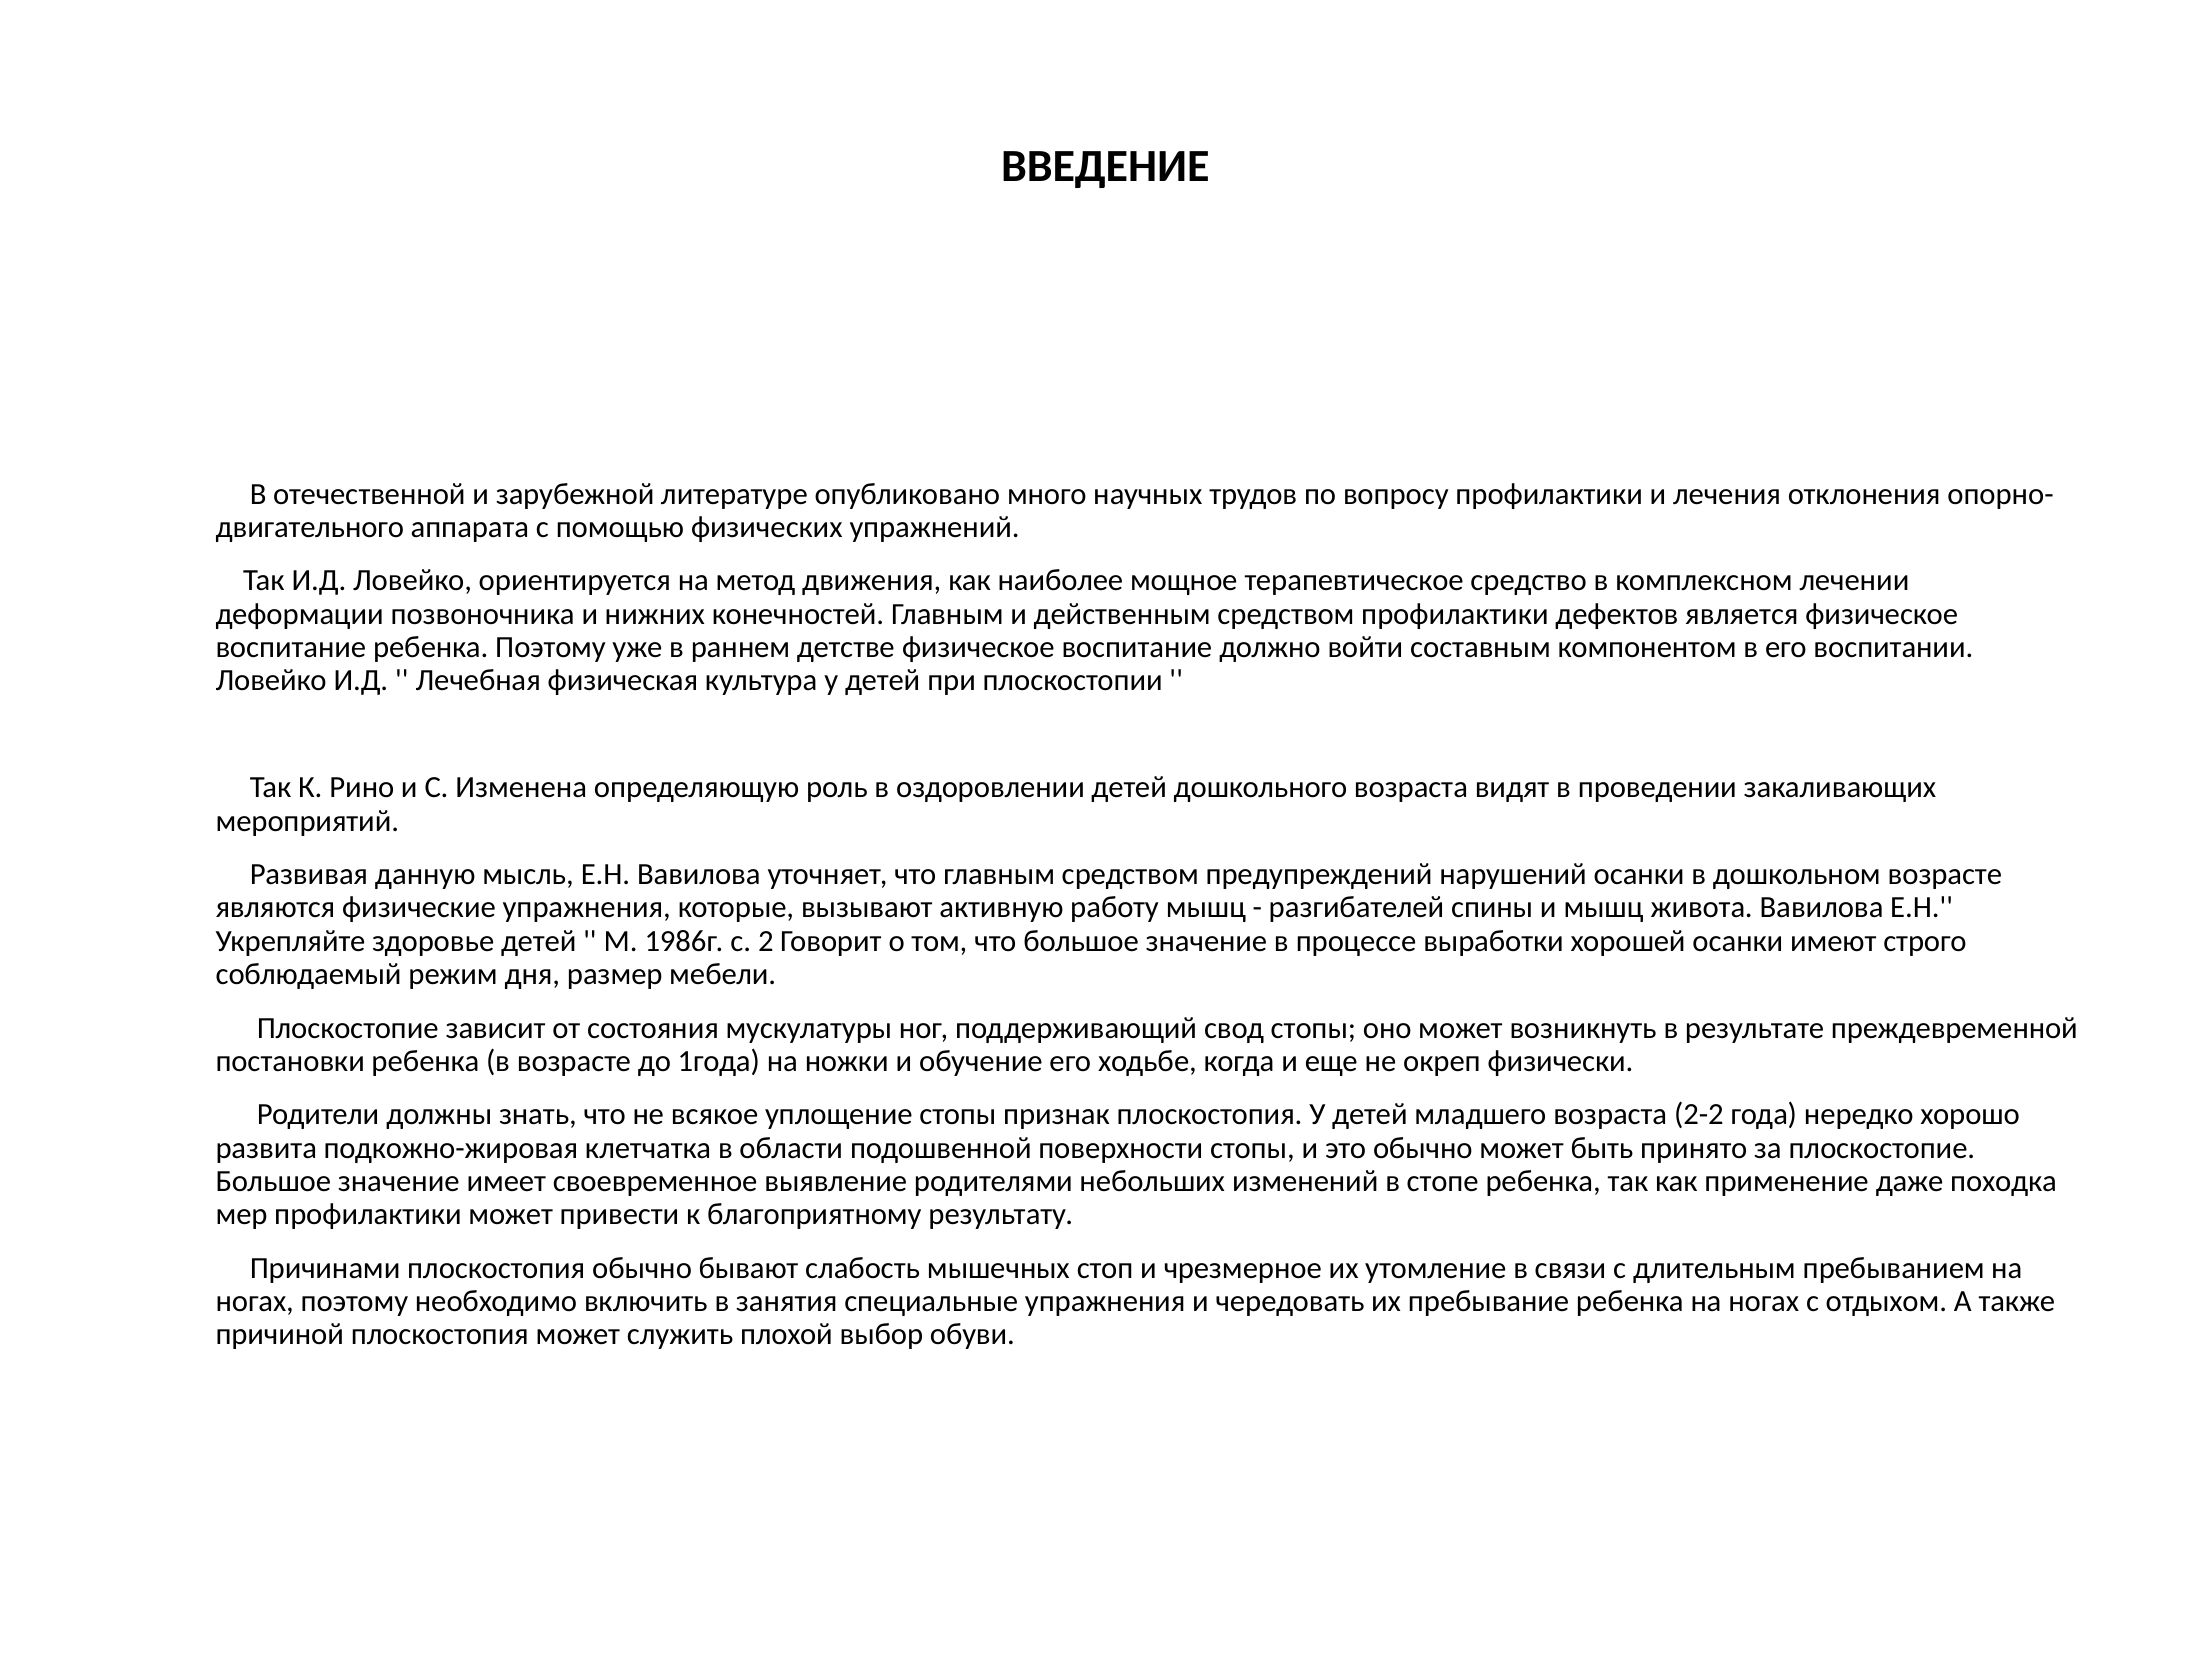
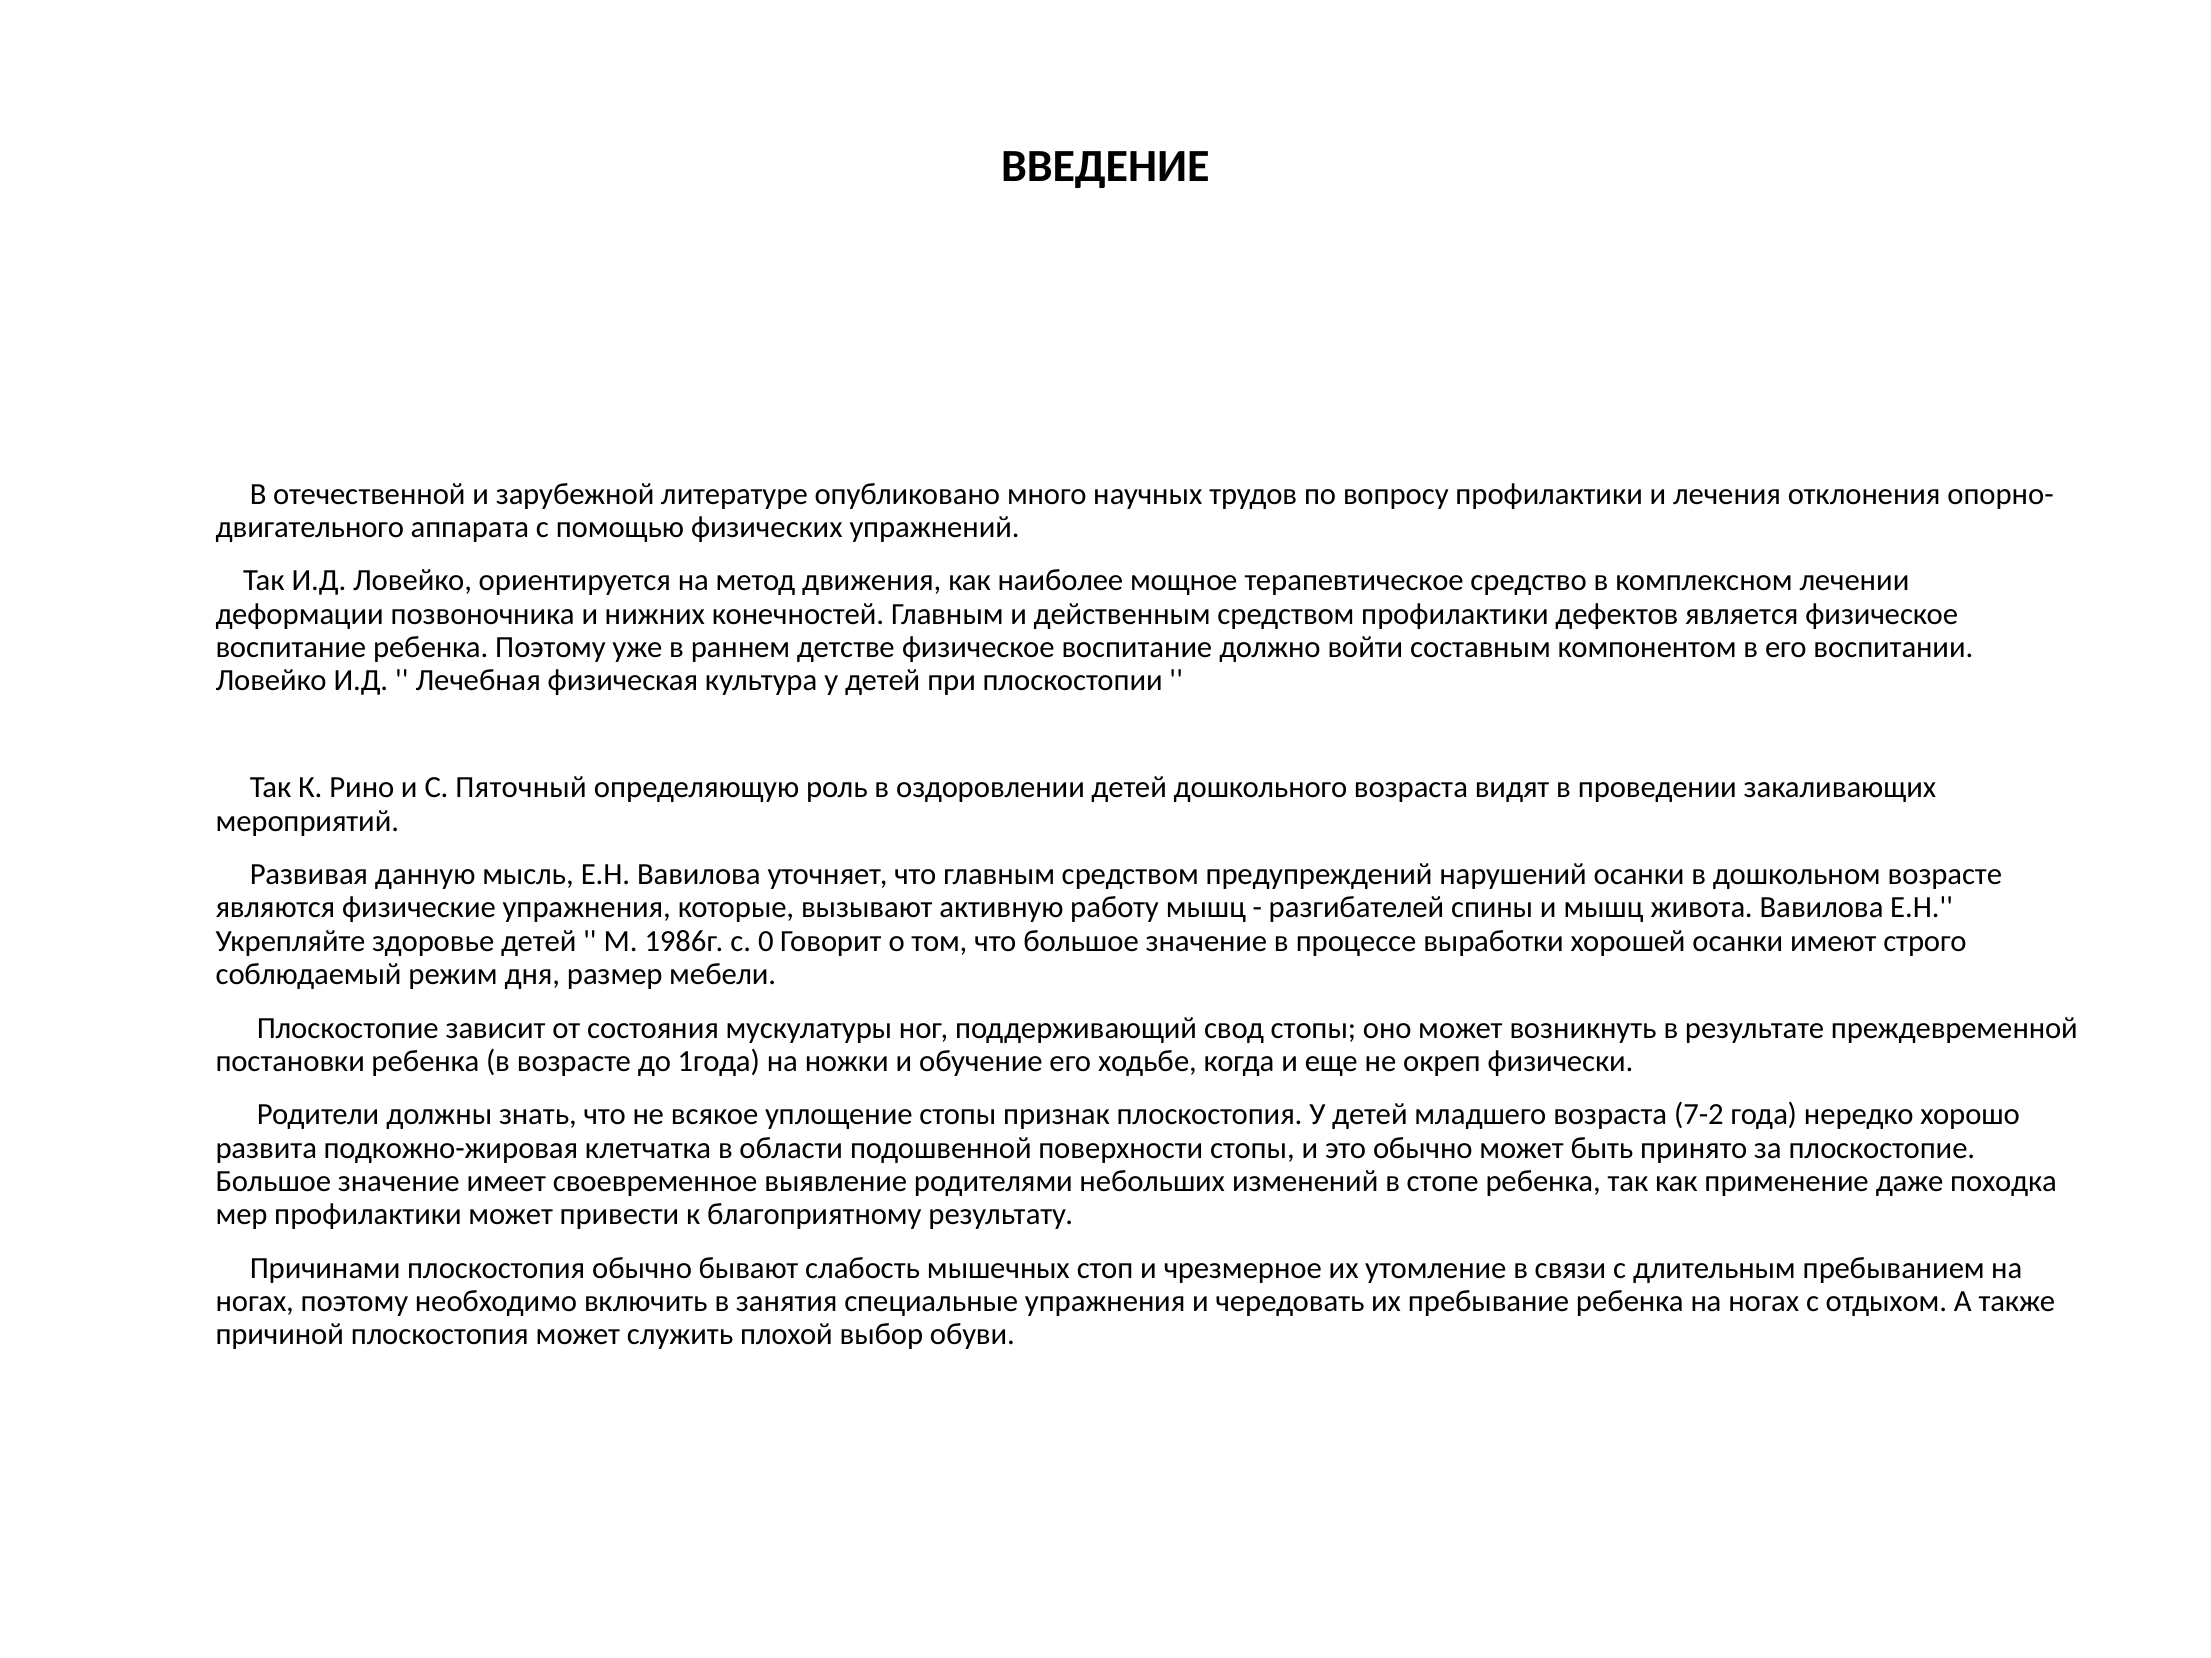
Изменена: Изменена -> Пяточный (521, 788)
2: 2 -> 0 (766, 941)
2-2: 2-2 -> 7-2 (1699, 1115)
